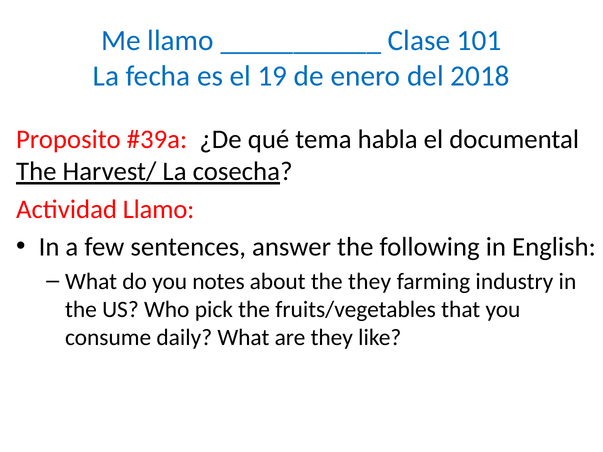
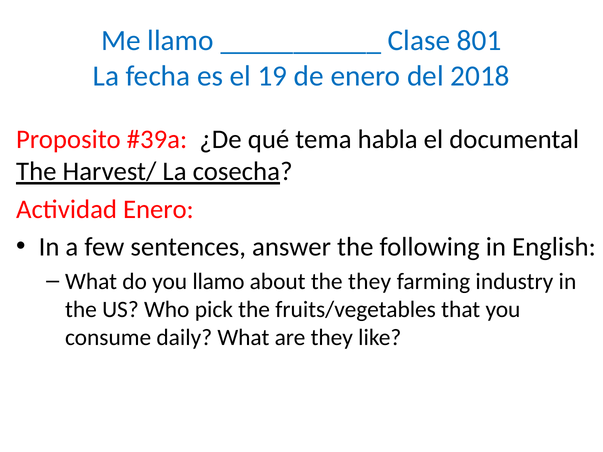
101: 101 -> 801 (479, 41)
Actividad Llamo: Llamo -> Enero (158, 209)
you notes: notes -> llamo (219, 281)
